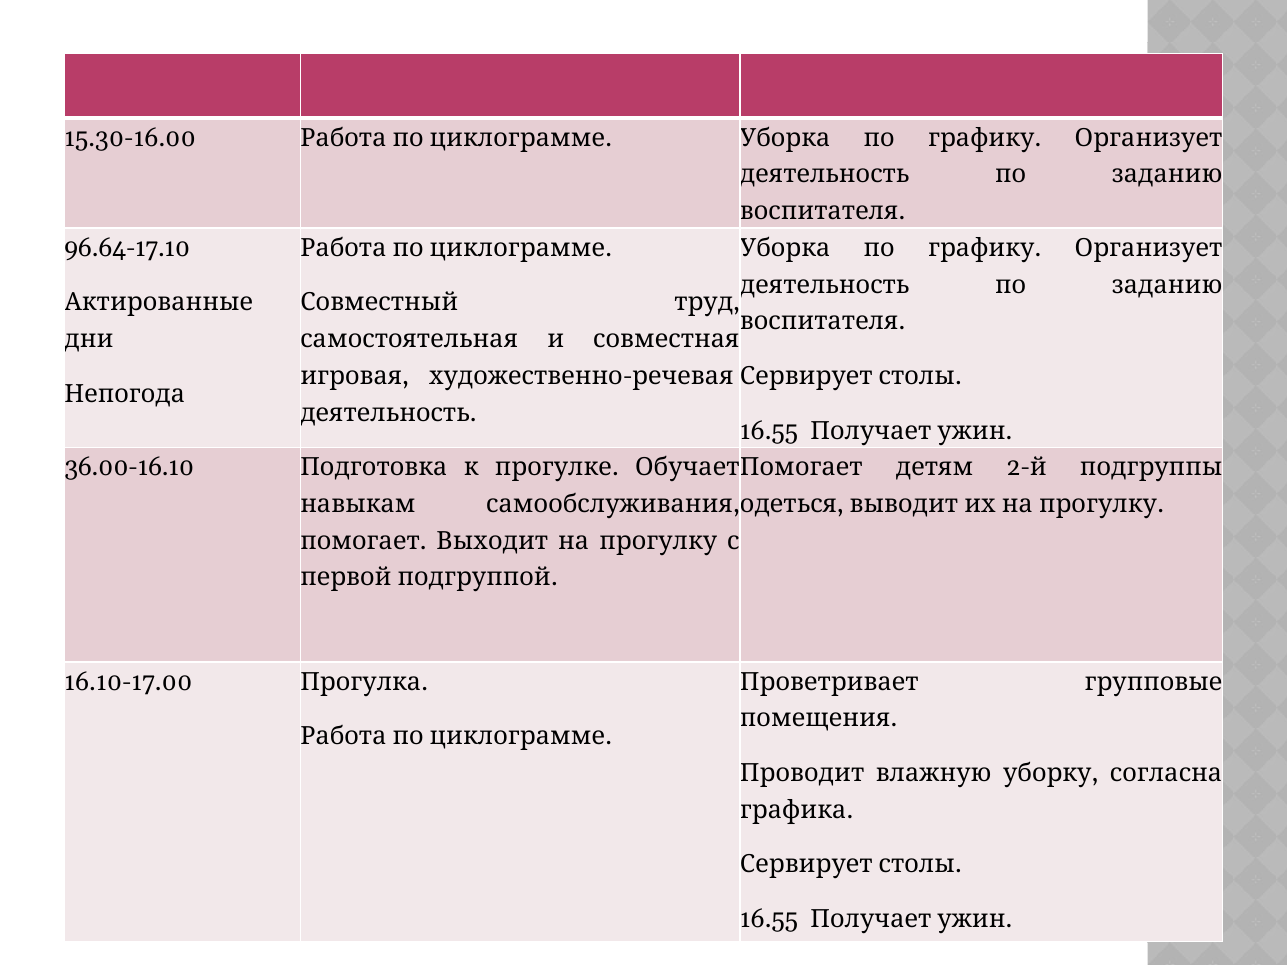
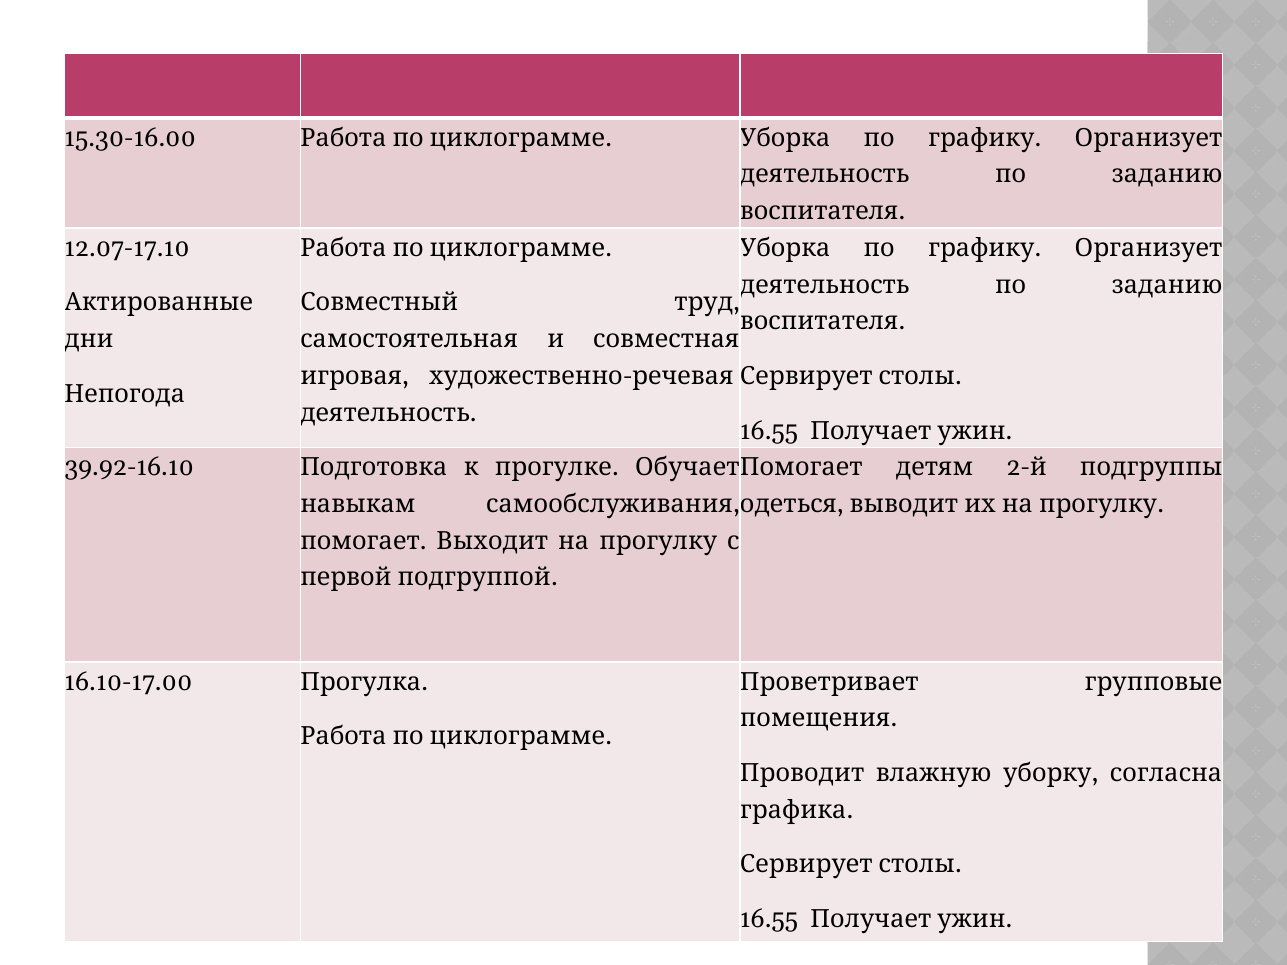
96.64-17.10: 96.64-17.10 -> 12.07-17.10 (127, 248)
36.00-16.10: 36.00-16.10 -> 39.92-16.10 (129, 468)
